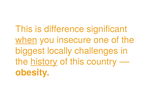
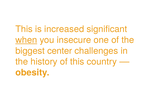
difference: difference -> increased (64, 29)
locally: locally -> center (60, 51)
history underline: present -> none (44, 62)
